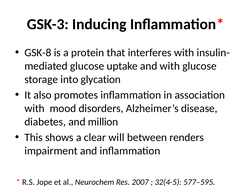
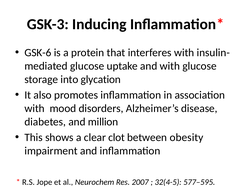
GSK-8: GSK-8 -> GSK-6 (38, 53)
will: will -> clot (117, 138)
renders: renders -> obesity (187, 138)
